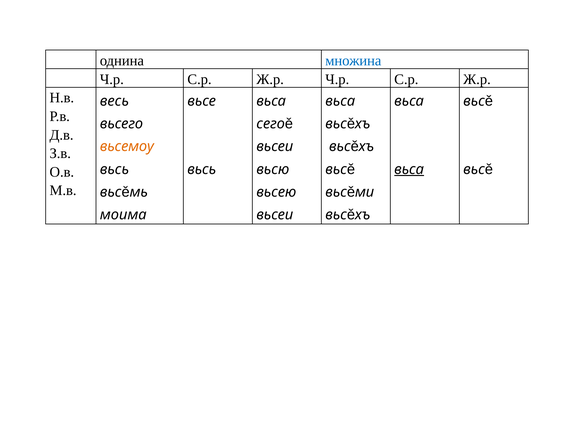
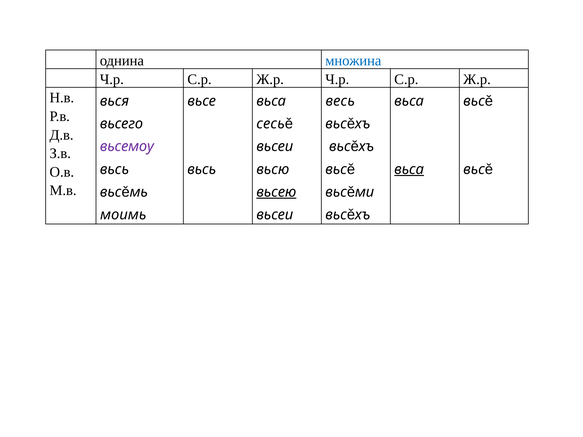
весь: весь -> вься (114, 101)
вьса: вьса -> весь (340, 101)
сего: сего -> сесь (271, 124)
вьсемоу colour: orange -> purple (127, 147)
вьсею underline: none -> present (276, 192)
моима: моима -> моимь (123, 215)
